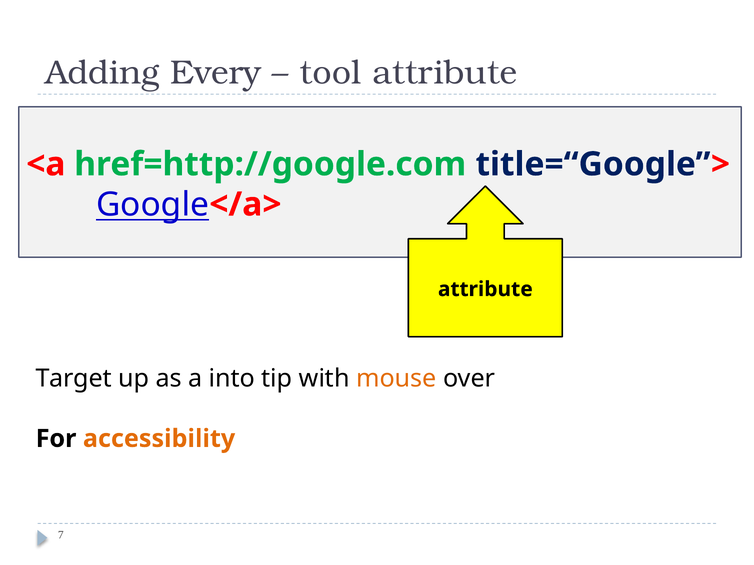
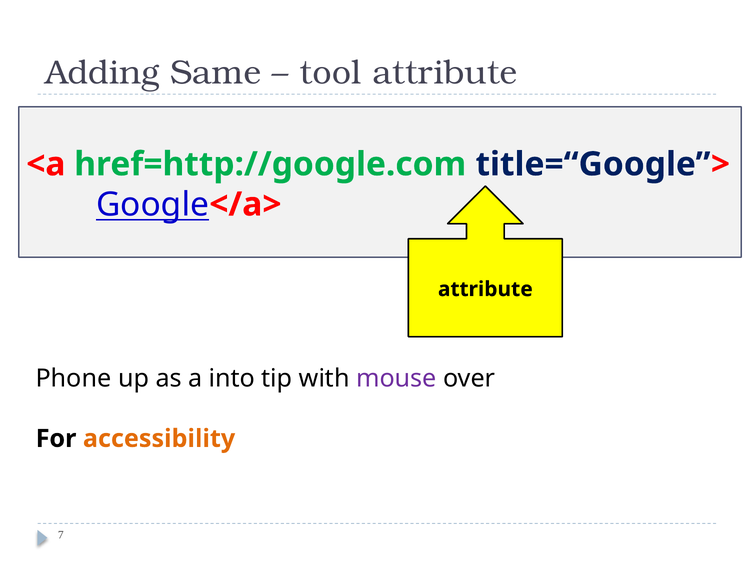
Every: Every -> Same (216, 73)
Target: Target -> Phone (74, 379)
mouse colour: orange -> purple (396, 379)
